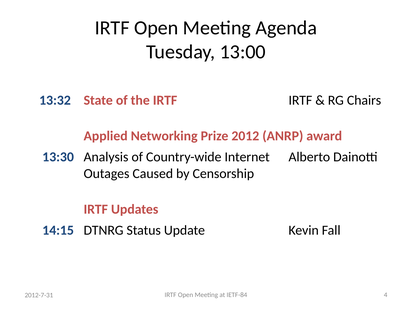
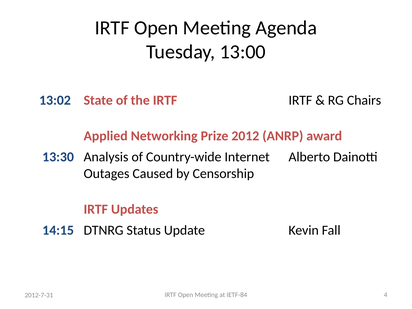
13:32: 13:32 -> 13:02 (55, 100)
